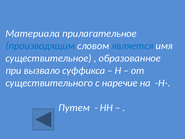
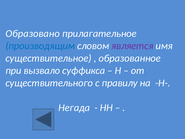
Материала: Материала -> Образовано (33, 33)
является colour: blue -> purple (132, 46)
наречие: наречие -> правилу (120, 83)
Путем: Путем -> Негада (74, 107)
